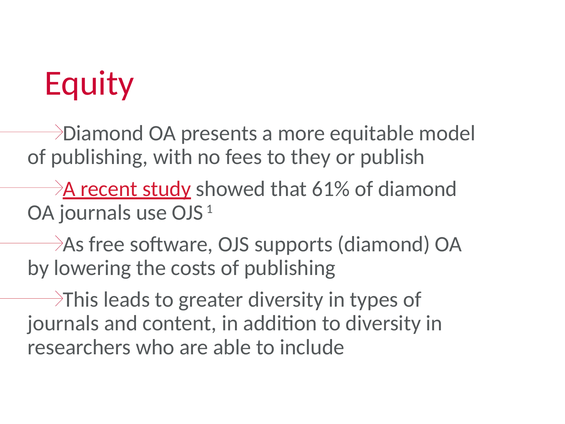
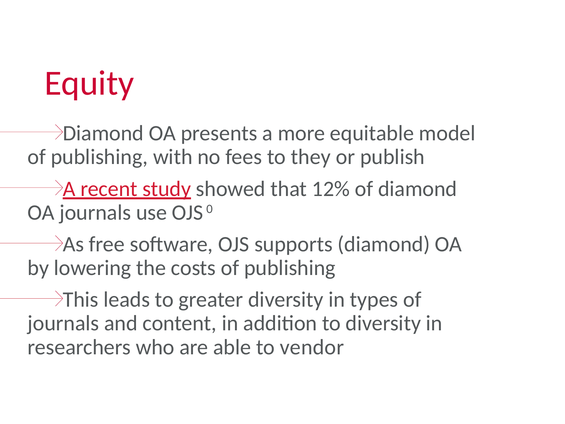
61%: 61% -> 12% (331, 189)
1: 1 -> 0 (209, 209)
include: include -> vendor (312, 347)
